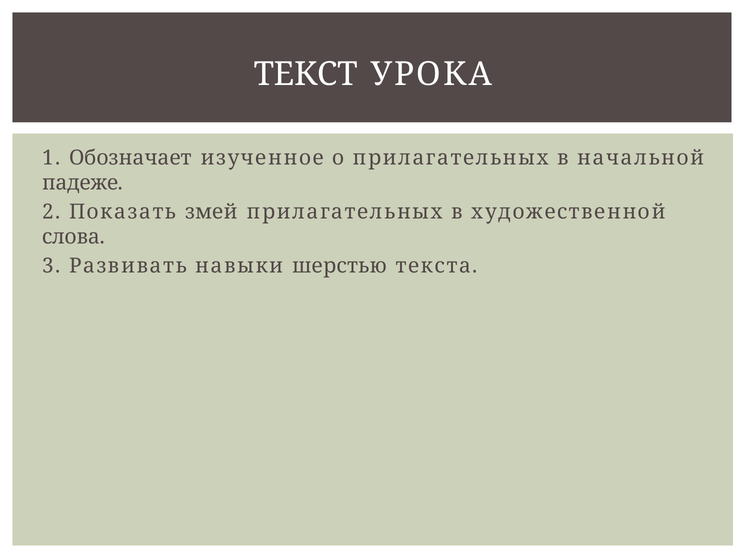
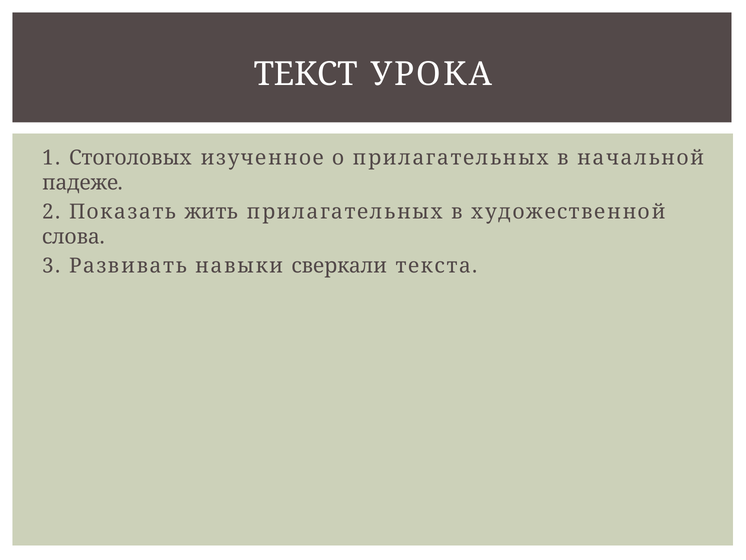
Обозначает: Обозначает -> Стоголовых (130, 158)
змей: змей -> жить (211, 212)
шерстью: шерстью -> сверкали (340, 266)
